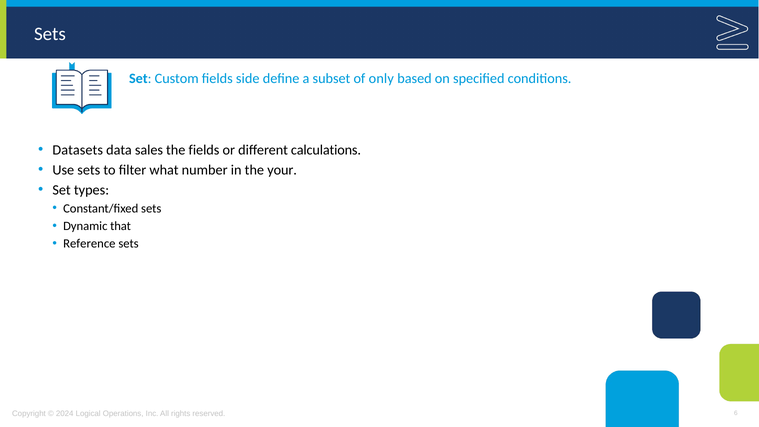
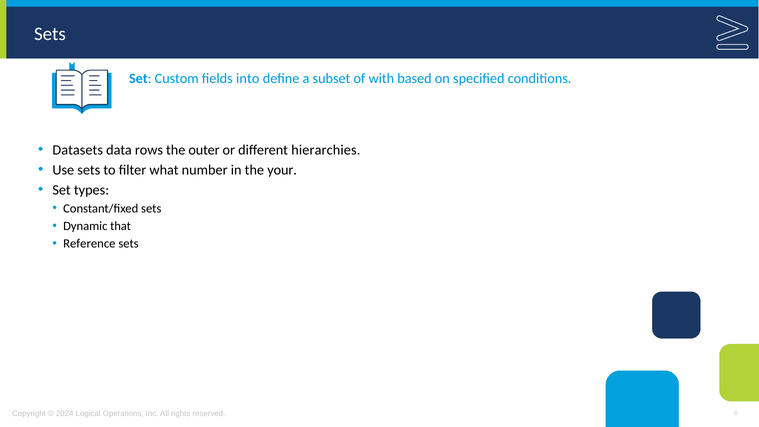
side: side -> into (248, 78)
only: only -> with (381, 78)
sales: sales -> rows (149, 150)
the fields: fields -> outer (204, 150)
calculations: calculations -> hierarchies (326, 150)
